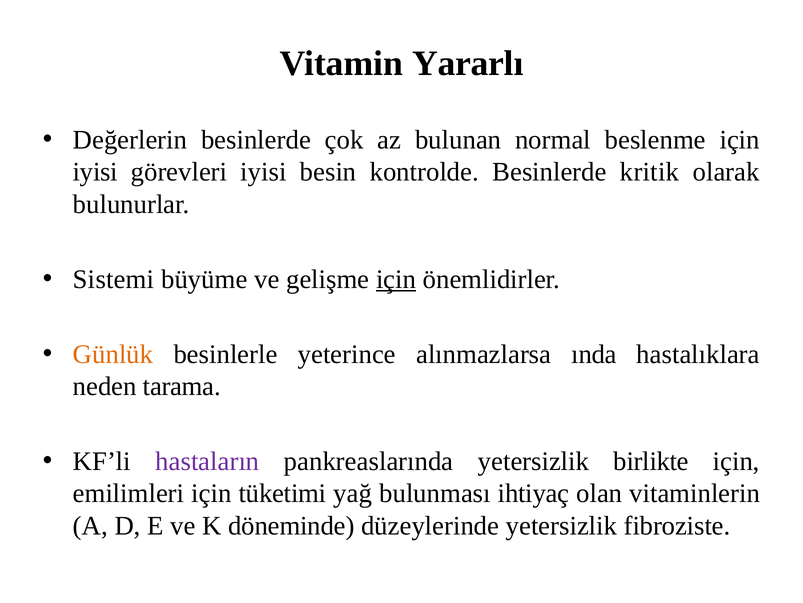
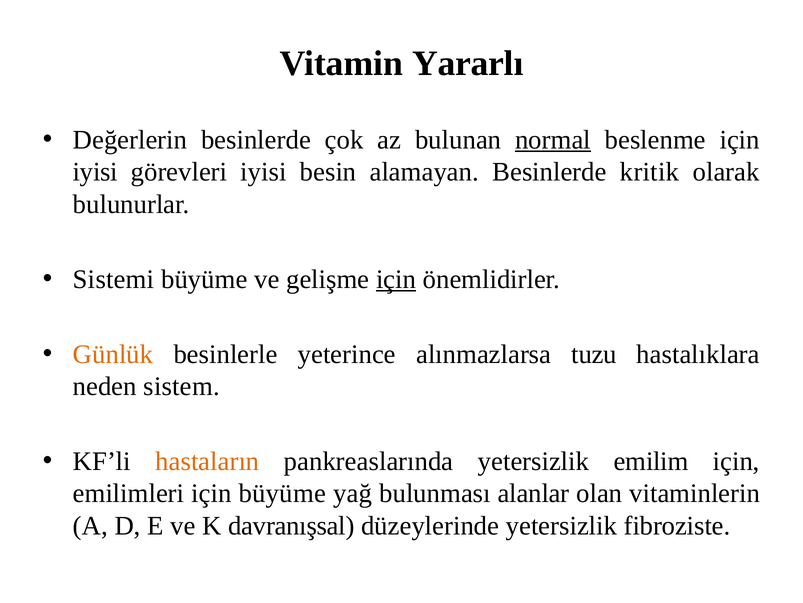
normal underline: none -> present (553, 140)
kontrolde: kontrolde -> alamayan (424, 172)
ında: ında -> tuzu (594, 354)
tarama: tarama -> sistem (182, 386)
hastaların colour: purple -> orange (207, 461)
birlikte: birlikte -> emilim (651, 461)
için tüketimi: tüketimi -> büyüme (282, 493)
ihtiyaç: ihtiyaç -> alanlar (534, 493)
döneminde: döneminde -> davranışsal (291, 525)
